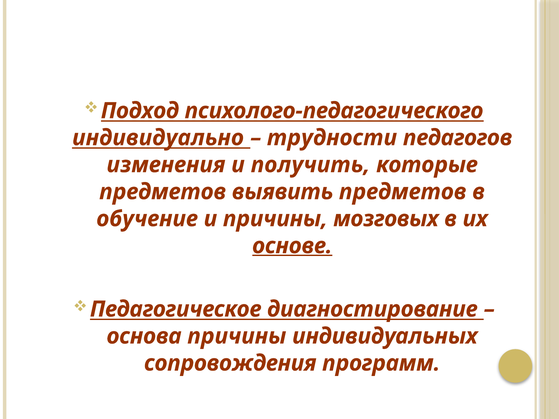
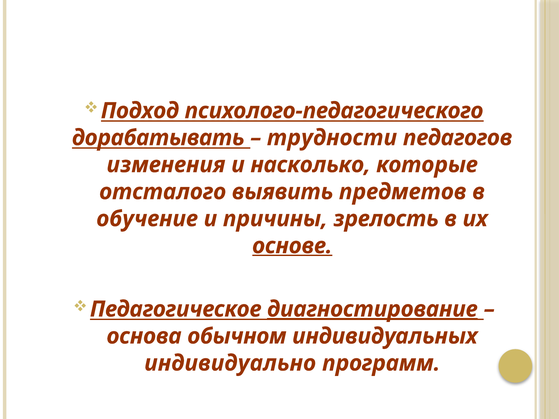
индивидуально: индивидуально -> дорабатывать (158, 138)
получить: получить -> насколько (311, 165)
предметов: предметов -> отсталого (163, 192)
мозговых: мозговых -> зрелость (386, 219)
диагностирование underline: none -> present (372, 309)
основа причины: причины -> обычном (237, 336)
сопровождения: сопровождения -> индивидуально (230, 363)
